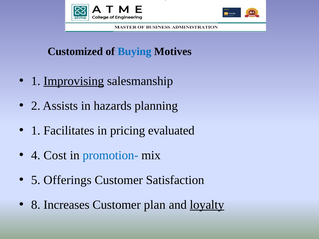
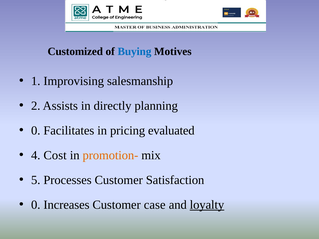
Improvising underline: present -> none (74, 81)
hazards: hazards -> directly (113, 106)
1: 1 -> 0 (36, 131)
promotion- colour: blue -> orange (110, 155)
Offerings: Offerings -> Processes (68, 180)
8: 8 -> 0 (36, 205)
plan: plan -> case (155, 205)
